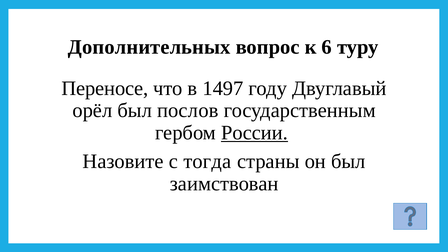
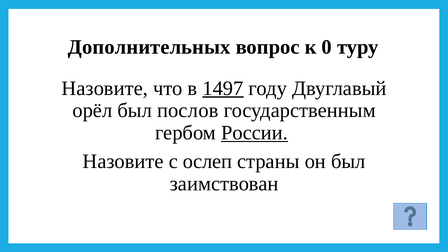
6: 6 -> 0 (327, 47)
Переносе: Переносе -> Назовите (105, 88)
1497 underline: none -> present (223, 88)
тогда: тогда -> ослеп (208, 161)
